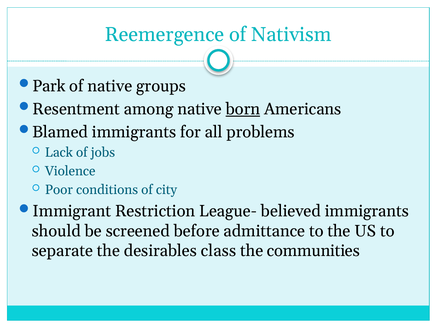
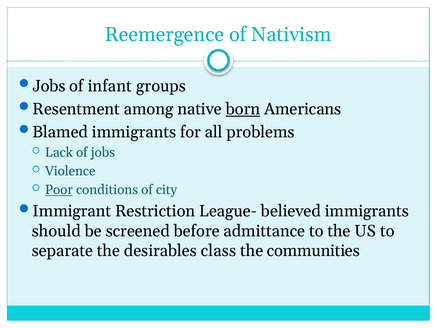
Park: Park -> Jobs (49, 86)
of native: native -> infant (110, 86)
Poor underline: none -> present (59, 190)
